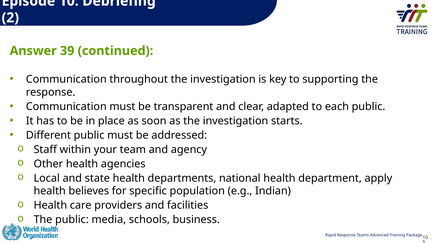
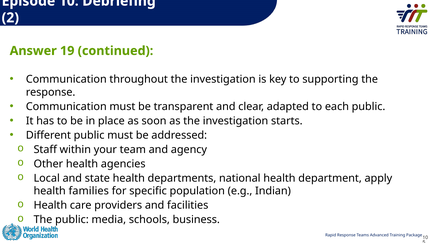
39: 39 -> 19 (67, 51)
believes: believes -> families (89, 191)
